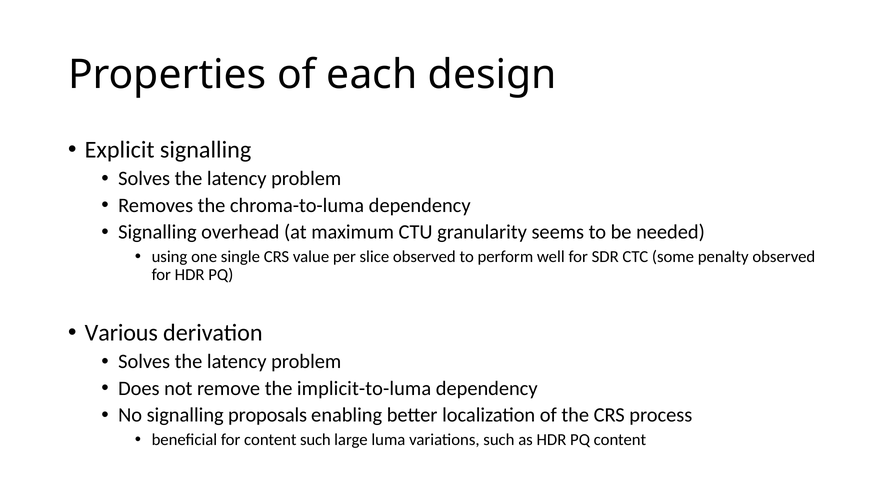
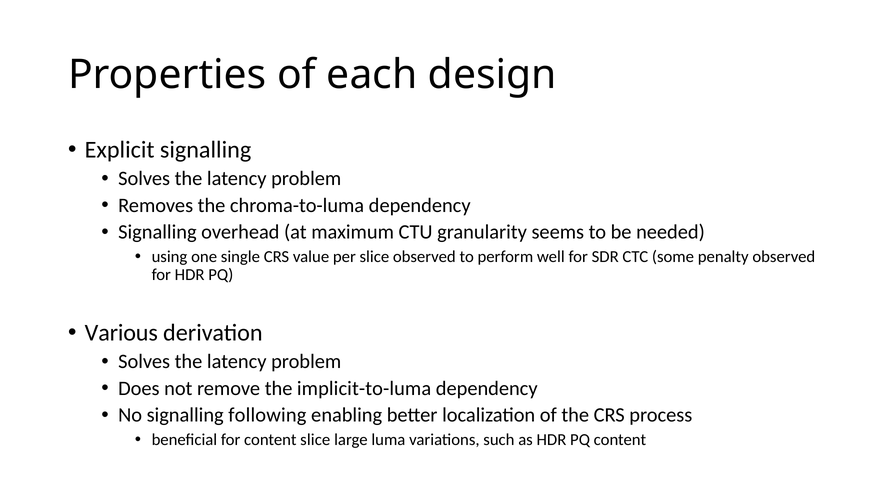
proposals: proposals -> following (267, 415)
content such: such -> slice (315, 440)
